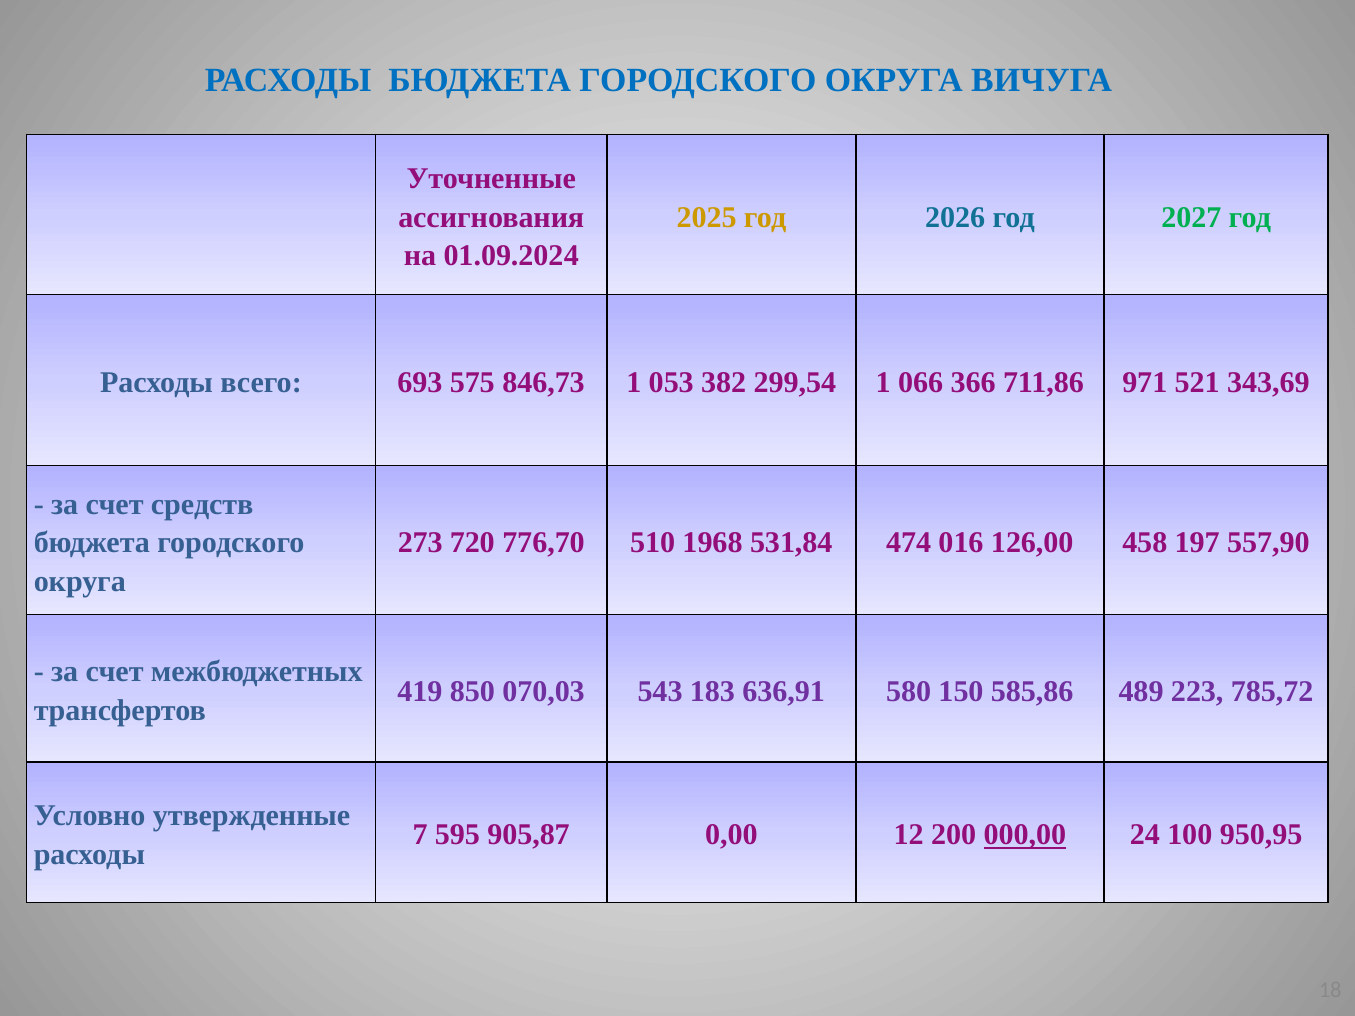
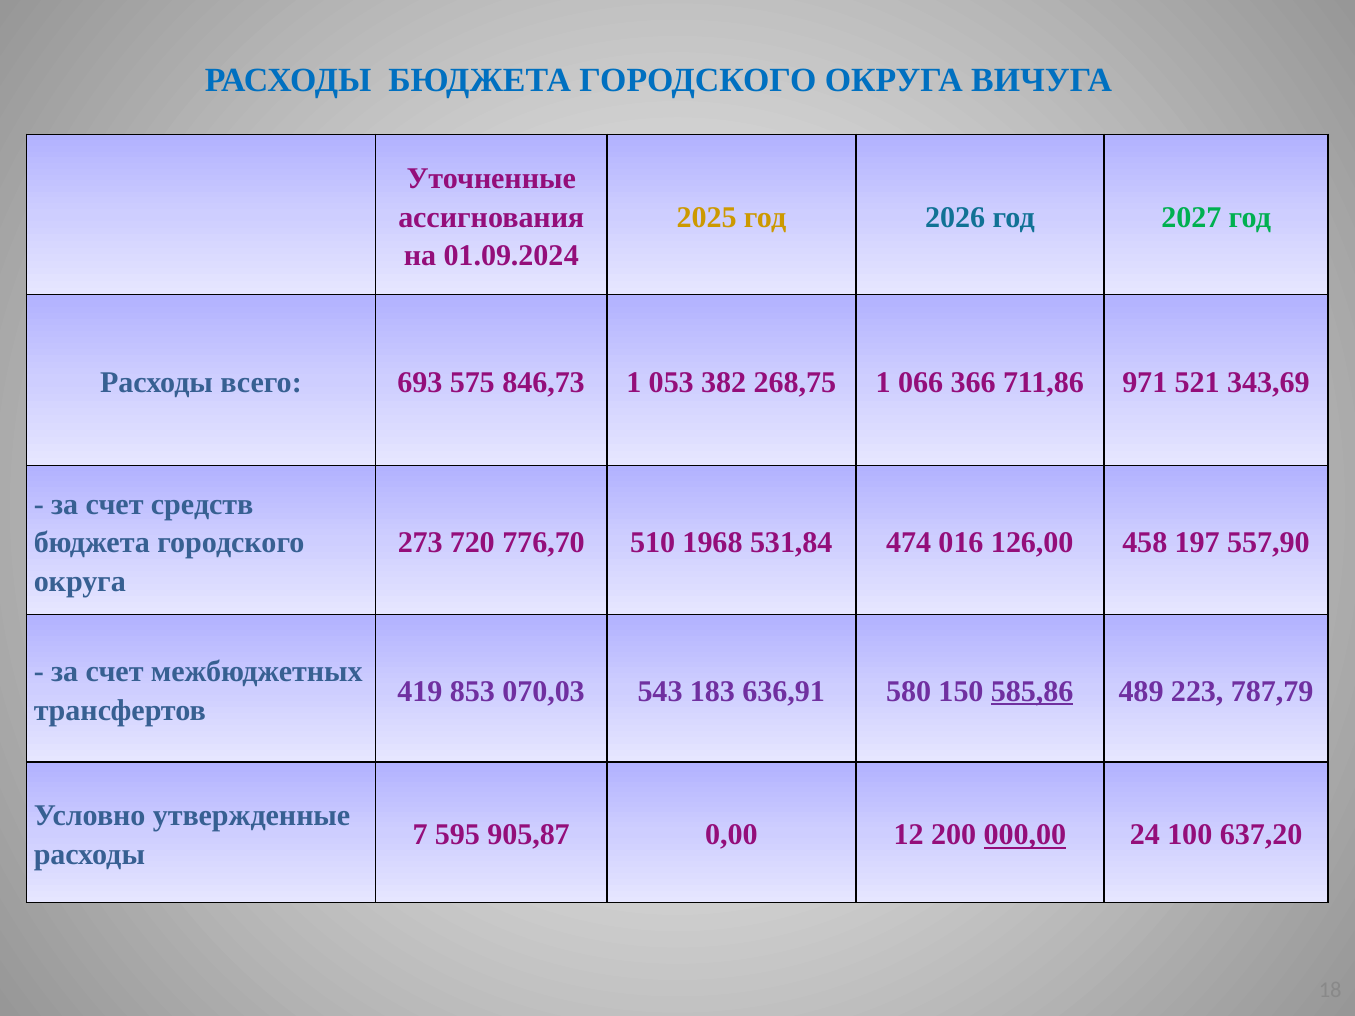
299,54: 299,54 -> 268,75 (795, 383)
850: 850 -> 853 (472, 691)
585,86 underline: none -> present (1032, 691)
785,72: 785,72 -> 787,79 (1272, 691)
950,95: 950,95 -> 637,20 (1261, 835)
